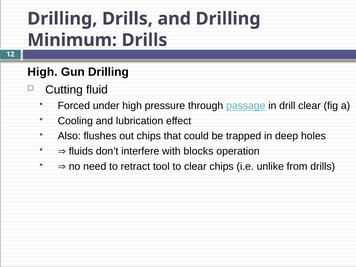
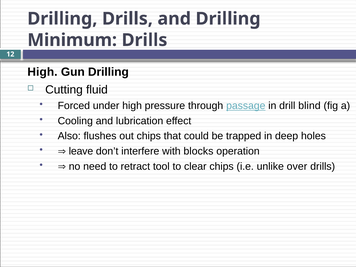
drill clear: clear -> blind (309, 106)
fluids: fluids -> leave (81, 151)
from: from -> over (297, 166)
